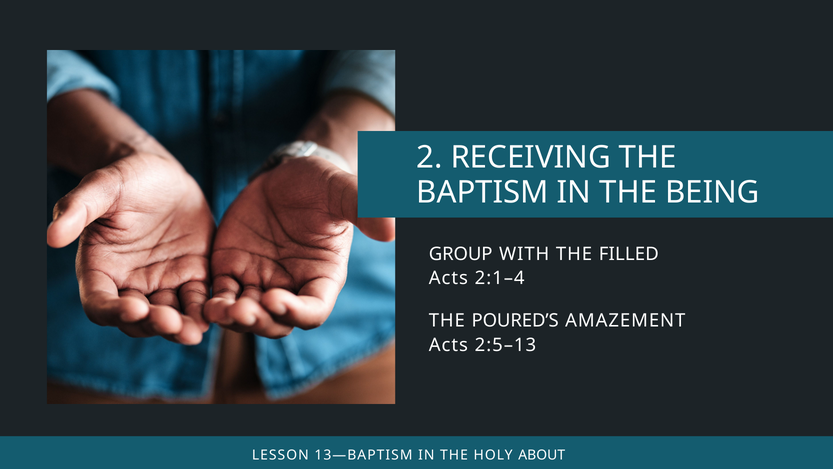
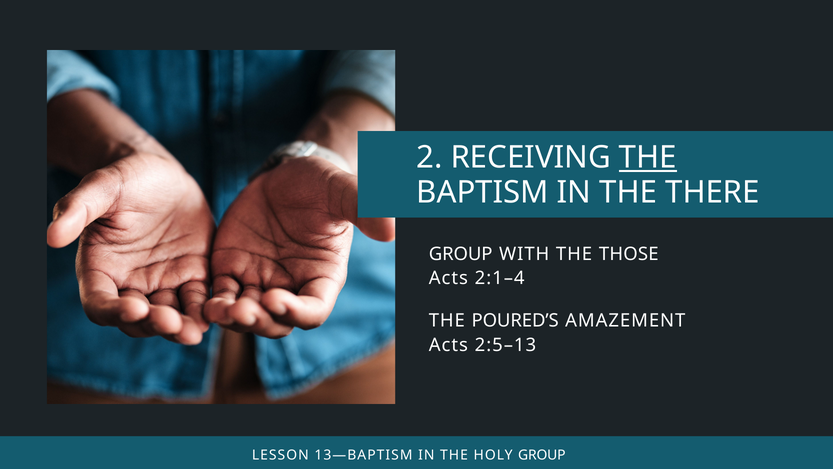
THE underline: none -> present (648, 157)
BEING: BEING -> THERE (712, 192)
FILLED: FILLED -> THOSE (629, 254)
ABOUT: ABOUT -> GROUP (542, 455)
